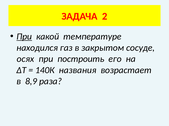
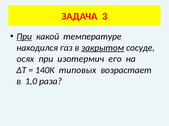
2: 2 -> 3 (105, 16)
закрытом underline: none -> present (103, 48)
построить: построить -> изотермич (81, 59)
названия: названия -> типовых (78, 70)
8,9: 8,9 -> 1,0 (31, 82)
